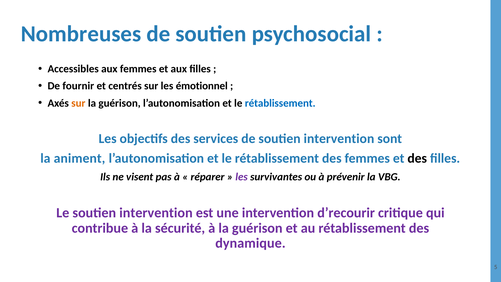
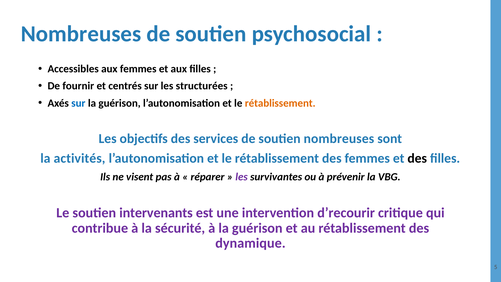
émotionnel: émotionnel -> structurées (202, 86)
sur colour: orange -> blue (78, 103)
rétablissement colour: blue -> orange (280, 103)
de soutien intervention: intervention -> nombreuses (339, 139)
animent: animent -> activités (80, 158)
Le soutien intervention: intervention -> intervenants (156, 213)
